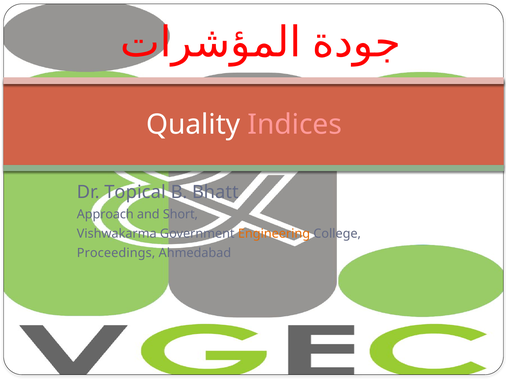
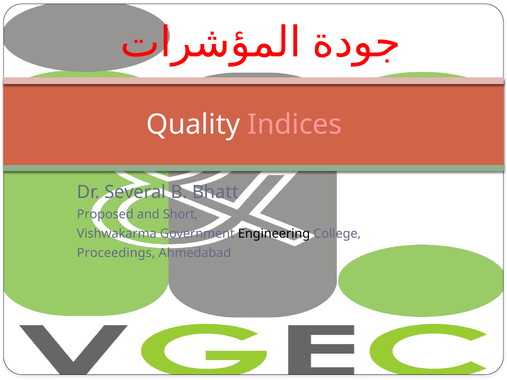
Topical: Topical -> Several (135, 192)
Approach: Approach -> Proposed (105, 215)
Engineering colour: orange -> black (274, 234)
